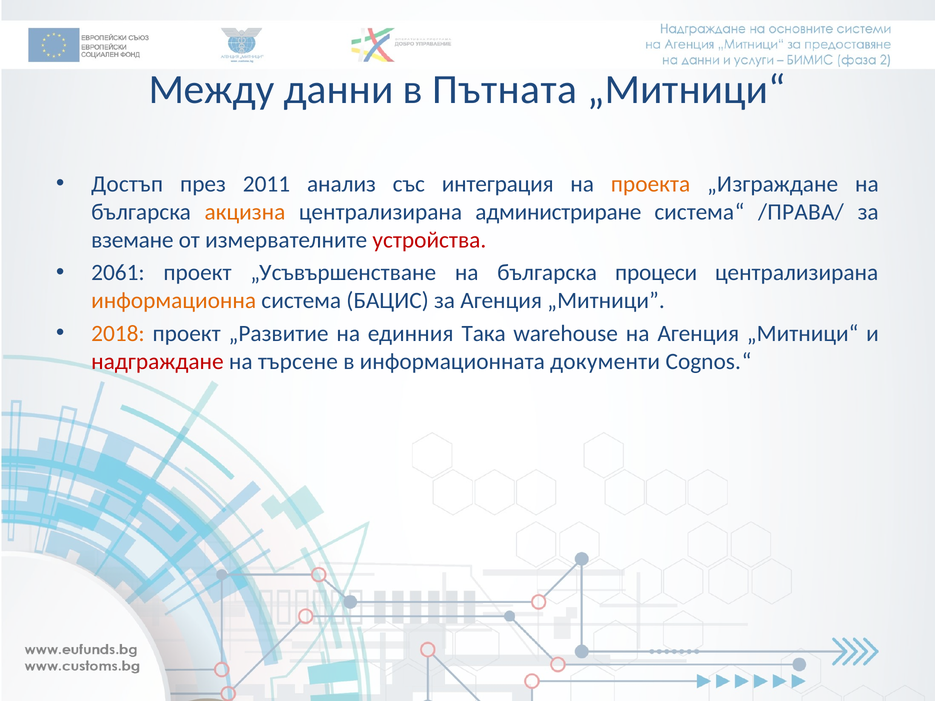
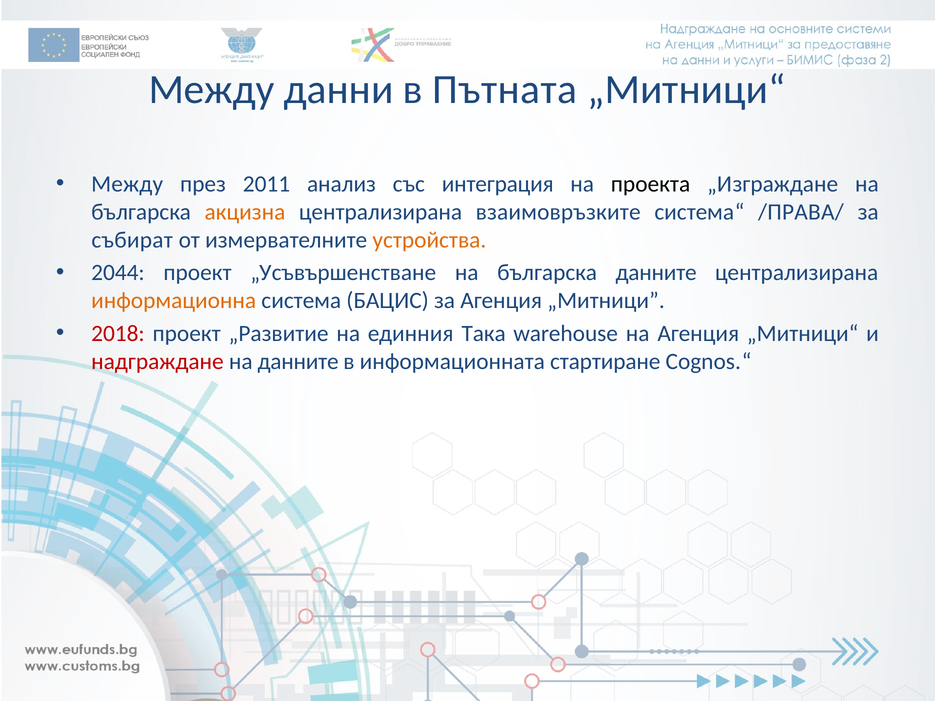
Достъп: Достъп -> Между (127, 184)
проекта colour: orange -> black (651, 184)
администриране: администриране -> взаимовръзките (558, 212)
вземане: вземане -> събират (132, 240)
устройства colour: red -> orange (429, 240)
2061: 2061 -> 2044 (118, 273)
българска процеси: процеси -> данните (656, 273)
2018 colour: orange -> red (118, 334)
на търсене: търсене -> данните (298, 362)
документи: документи -> стартиране (605, 362)
